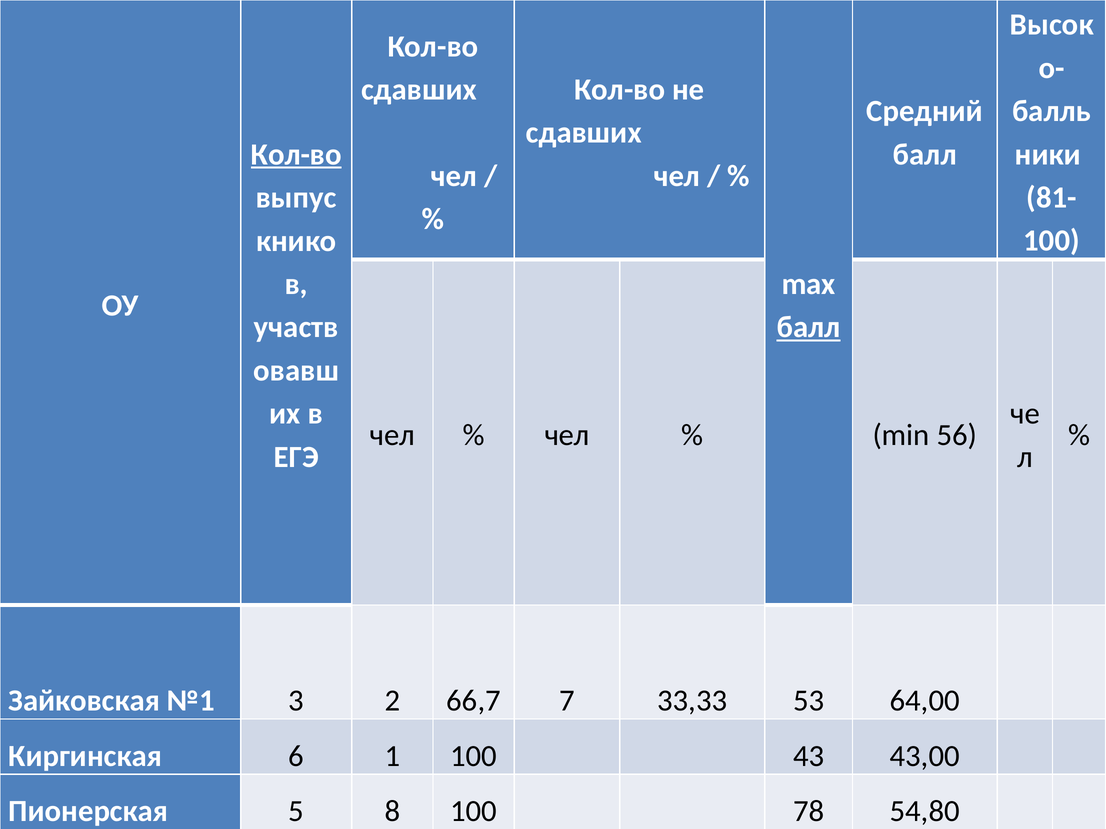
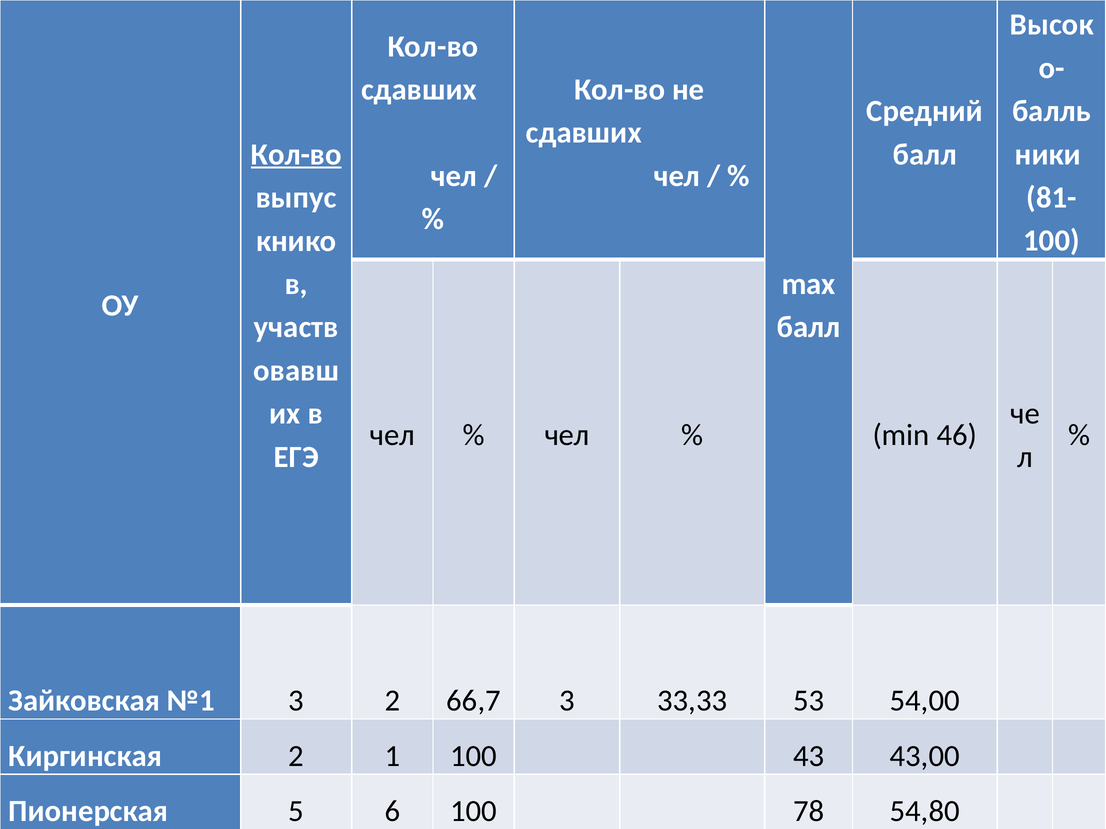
балл underline: present -> none (809, 327)
56: 56 -> 46 (957, 436)
66,7 7: 7 -> 3 (567, 701)
64,00: 64,00 -> 54,00 (925, 701)
Киргинская 6: 6 -> 2 (296, 756)
8: 8 -> 6 (392, 812)
